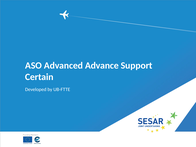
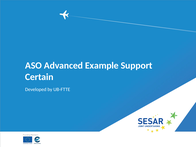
Advance: Advance -> Example (102, 66)
